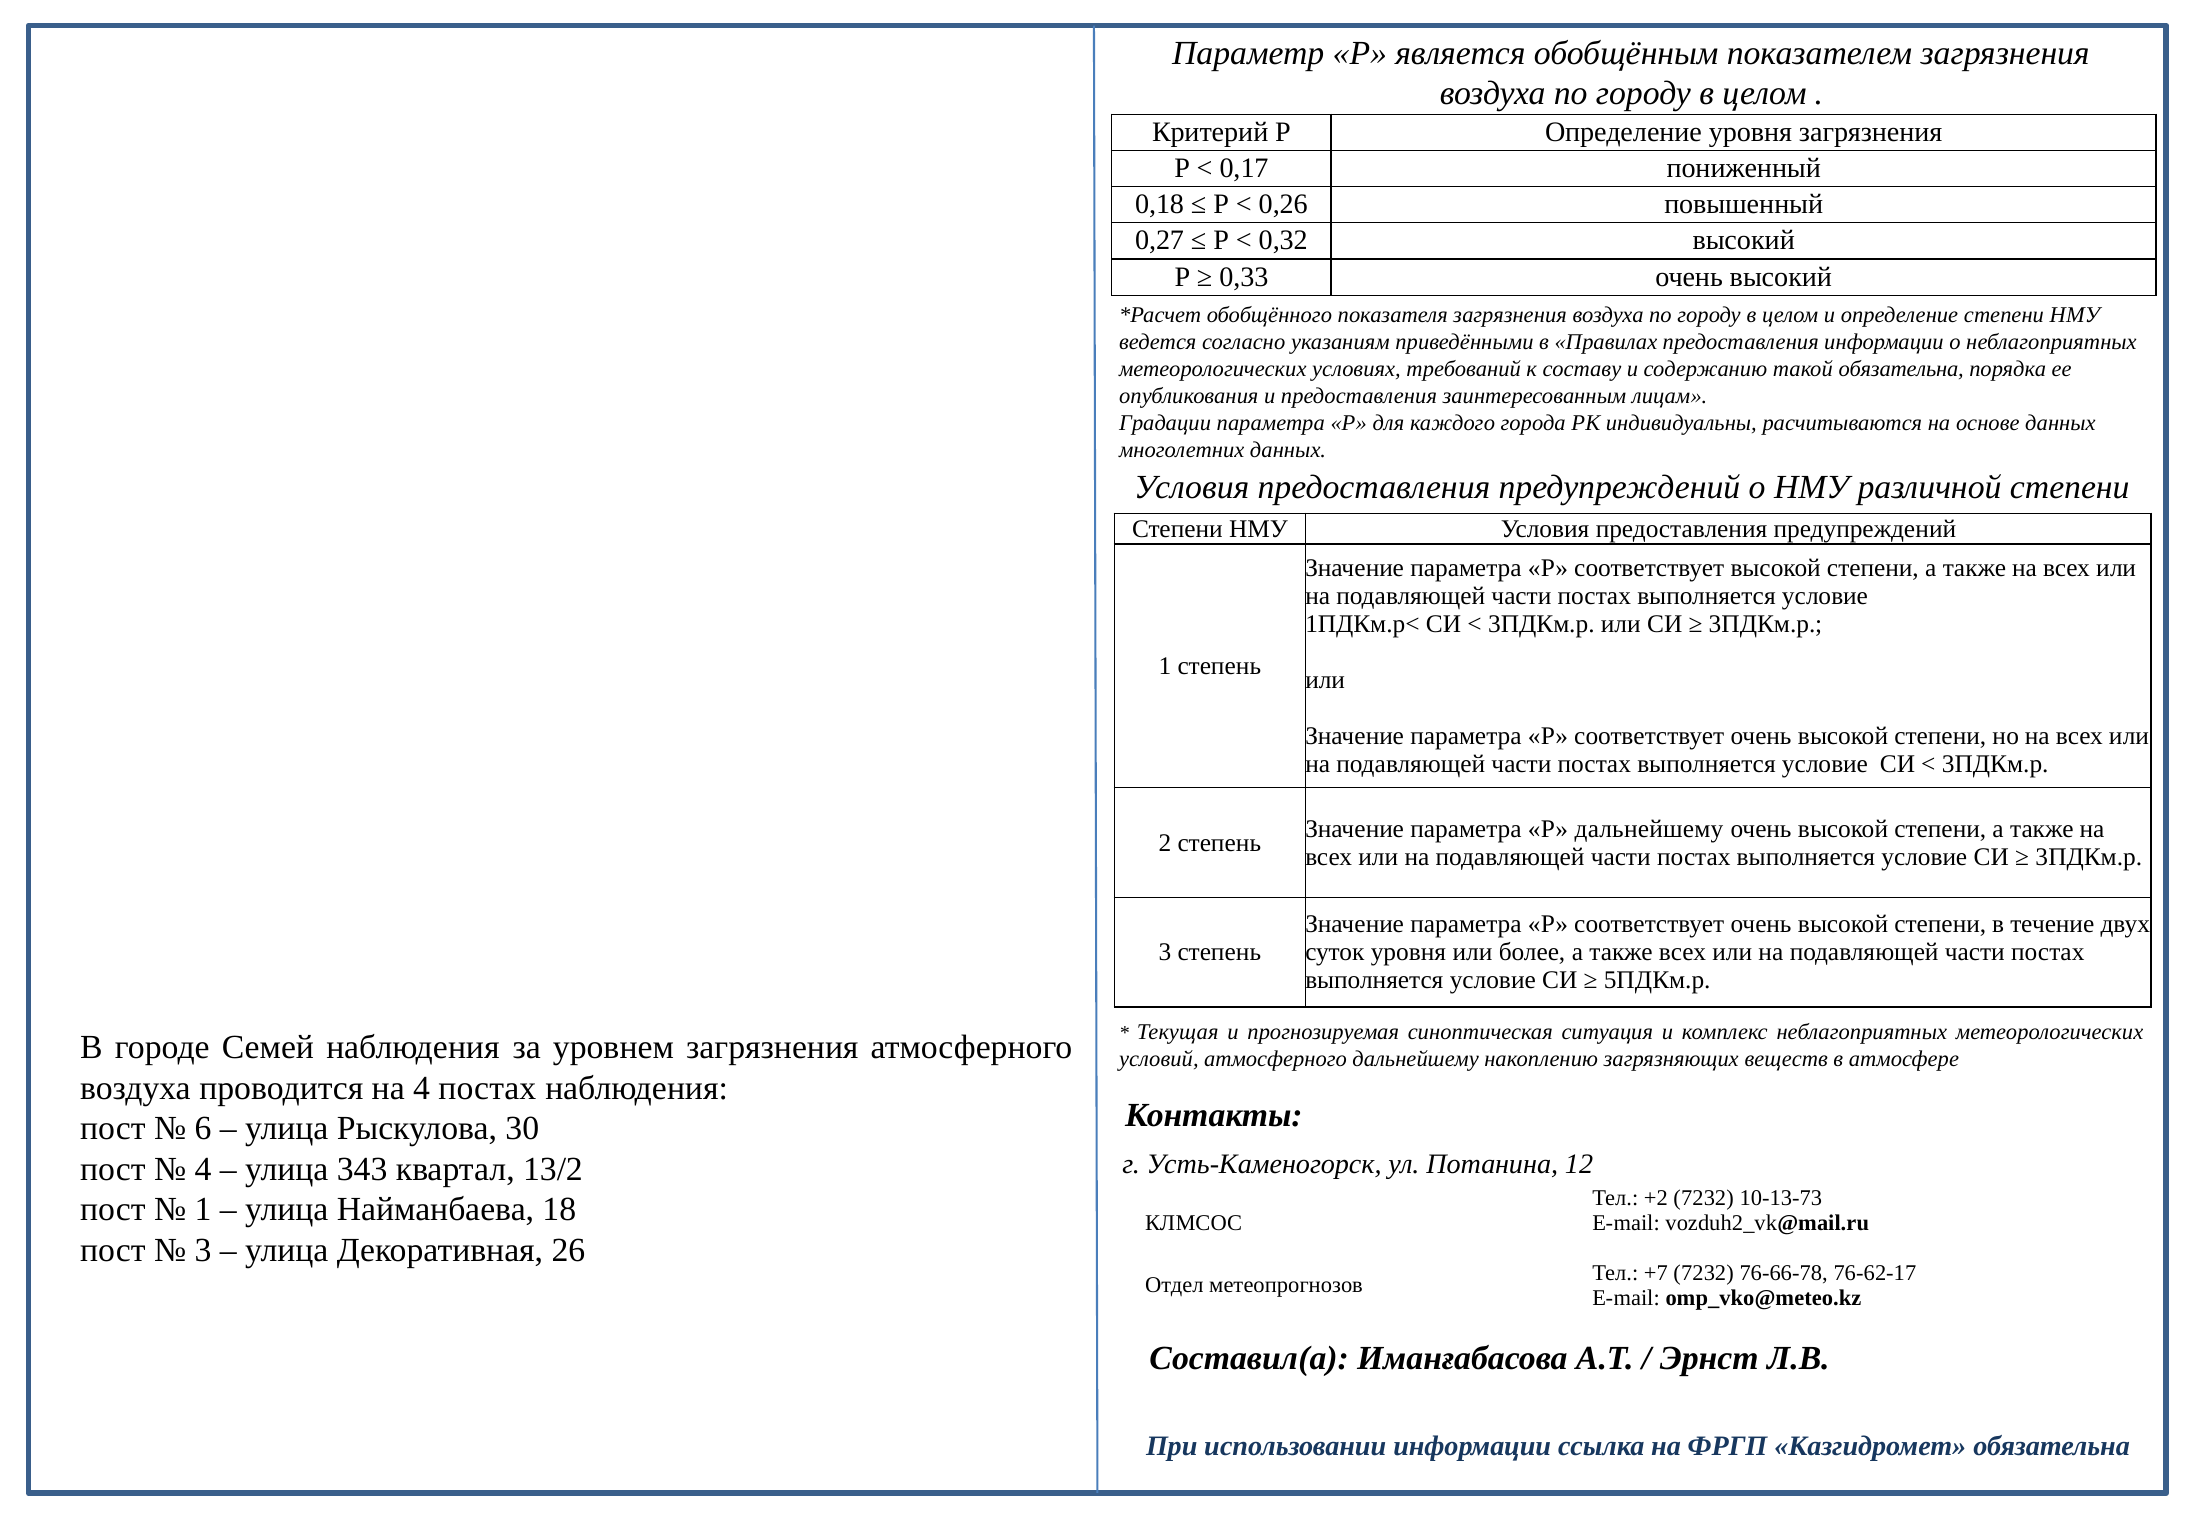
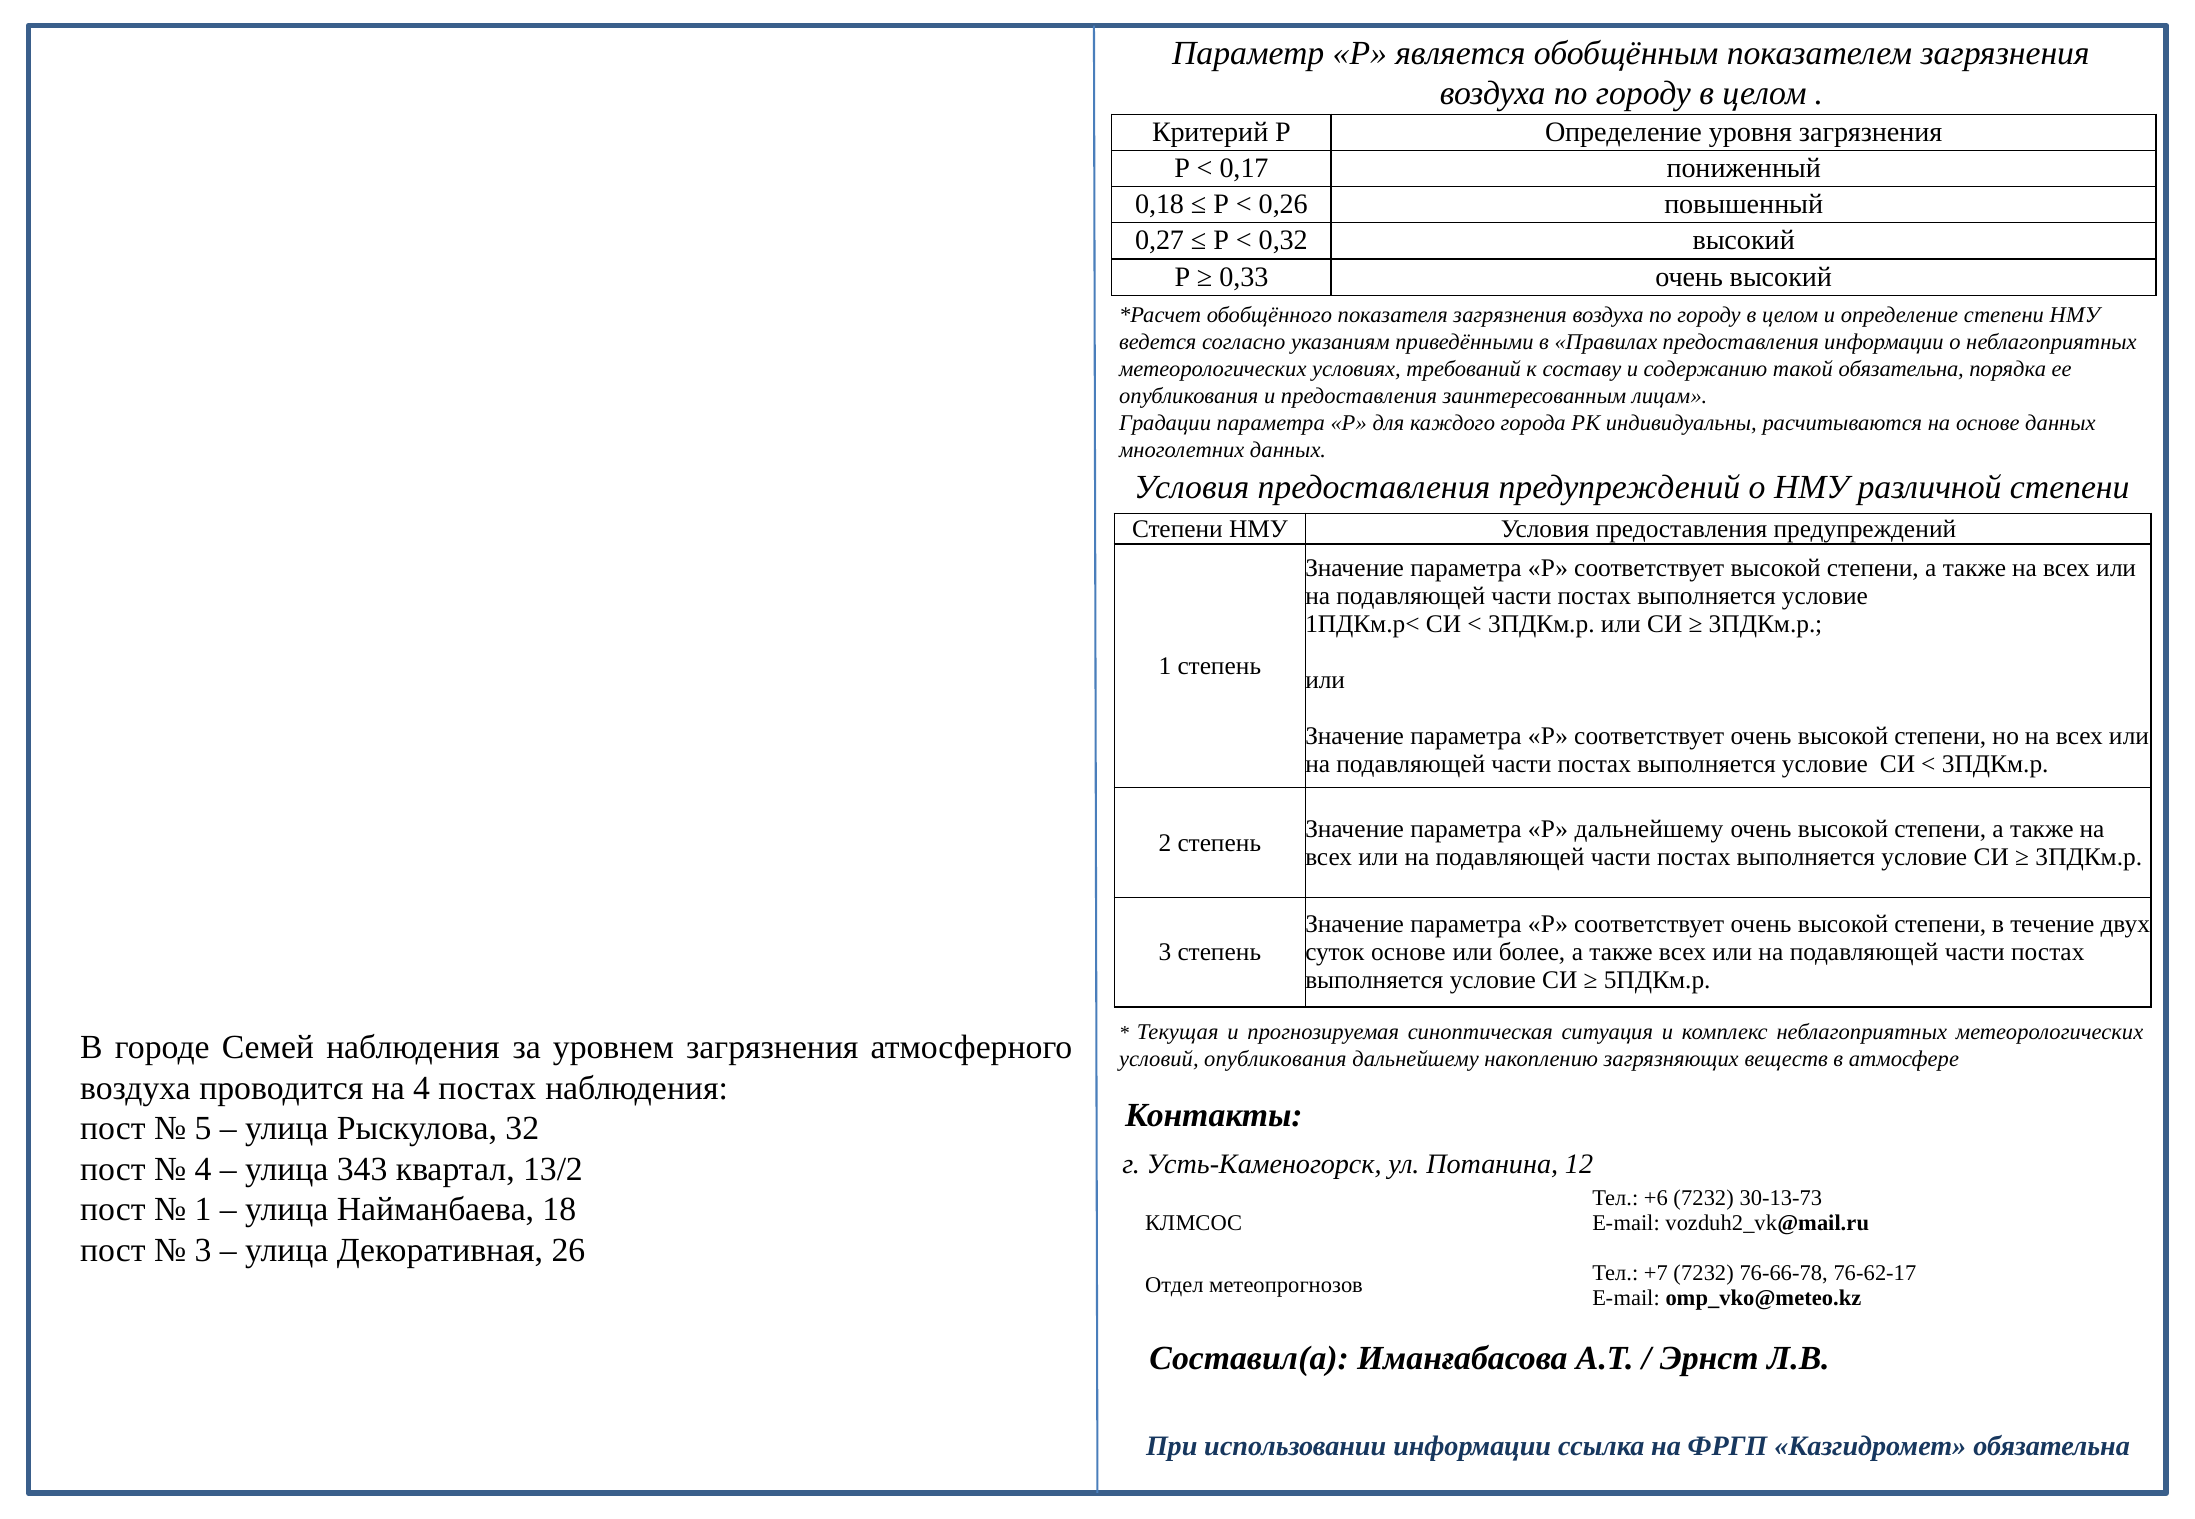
суток уровня: уровня -> основе (1408, 953)
условий атмосферного: атмосферного -> опубликования (1275, 1060)
6: 6 -> 5 (203, 1129)
30: 30 -> 32 (522, 1129)
+2: +2 -> +6 (1656, 1199)
10-13-73: 10-13-73 -> 30-13-73 (1781, 1199)
